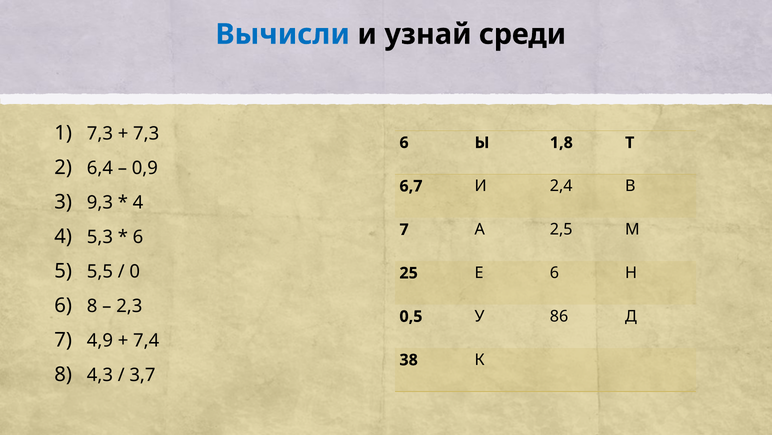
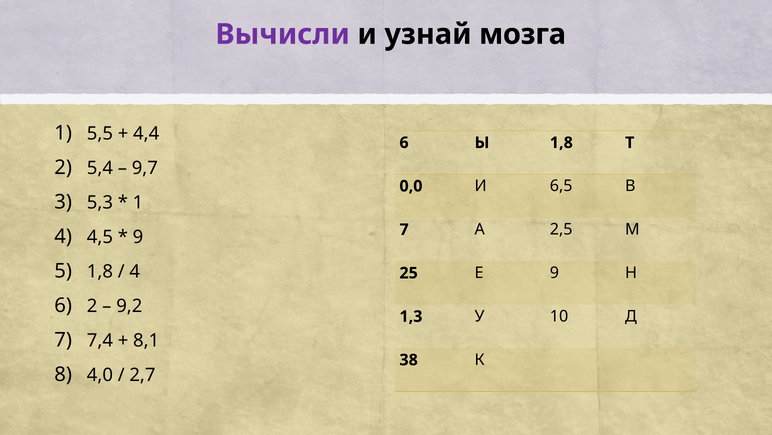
Вычисли colour: blue -> purple (283, 34)
среди: среди -> мозга (522, 34)
1 7,3: 7,3 -> 5,5 (100, 133)
7,3: 7,3 -> 4,4 (146, 133)
6,4: 6,4 -> 5,4 (100, 168)
0,9: 0,9 -> 9,7 (145, 168)
6,7: 6,7 -> 0,0 (411, 186)
2,4: 2,4 -> 6,5 (561, 186)
9,3: 9,3 -> 5,3 (100, 202)
4: 4 -> 1 (138, 202)
5,3: 5,3 -> 4,5 (100, 237)
6: 6 -> 9 (138, 237)
5,5: 5,5 -> 1,8 (100, 271)
0: 0 -> 4 (135, 271)
Е 6: 6 -> 9 (554, 273)
6 8: 8 -> 2 (92, 306)
2,3: 2,3 -> 9,2 (129, 306)
0,5: 0,5 -> 1,3 (411, 316)
86: 86 -> 10 (559, 316)
4,9: 4,9 -> 7,4 (100, 340)
7,4: 7,4 -> 8,1 (146, 340)
4,3: 4,3 -> 4,0 (100, 375)
3,7: 3,7 -> 2,7 (142, 375)
